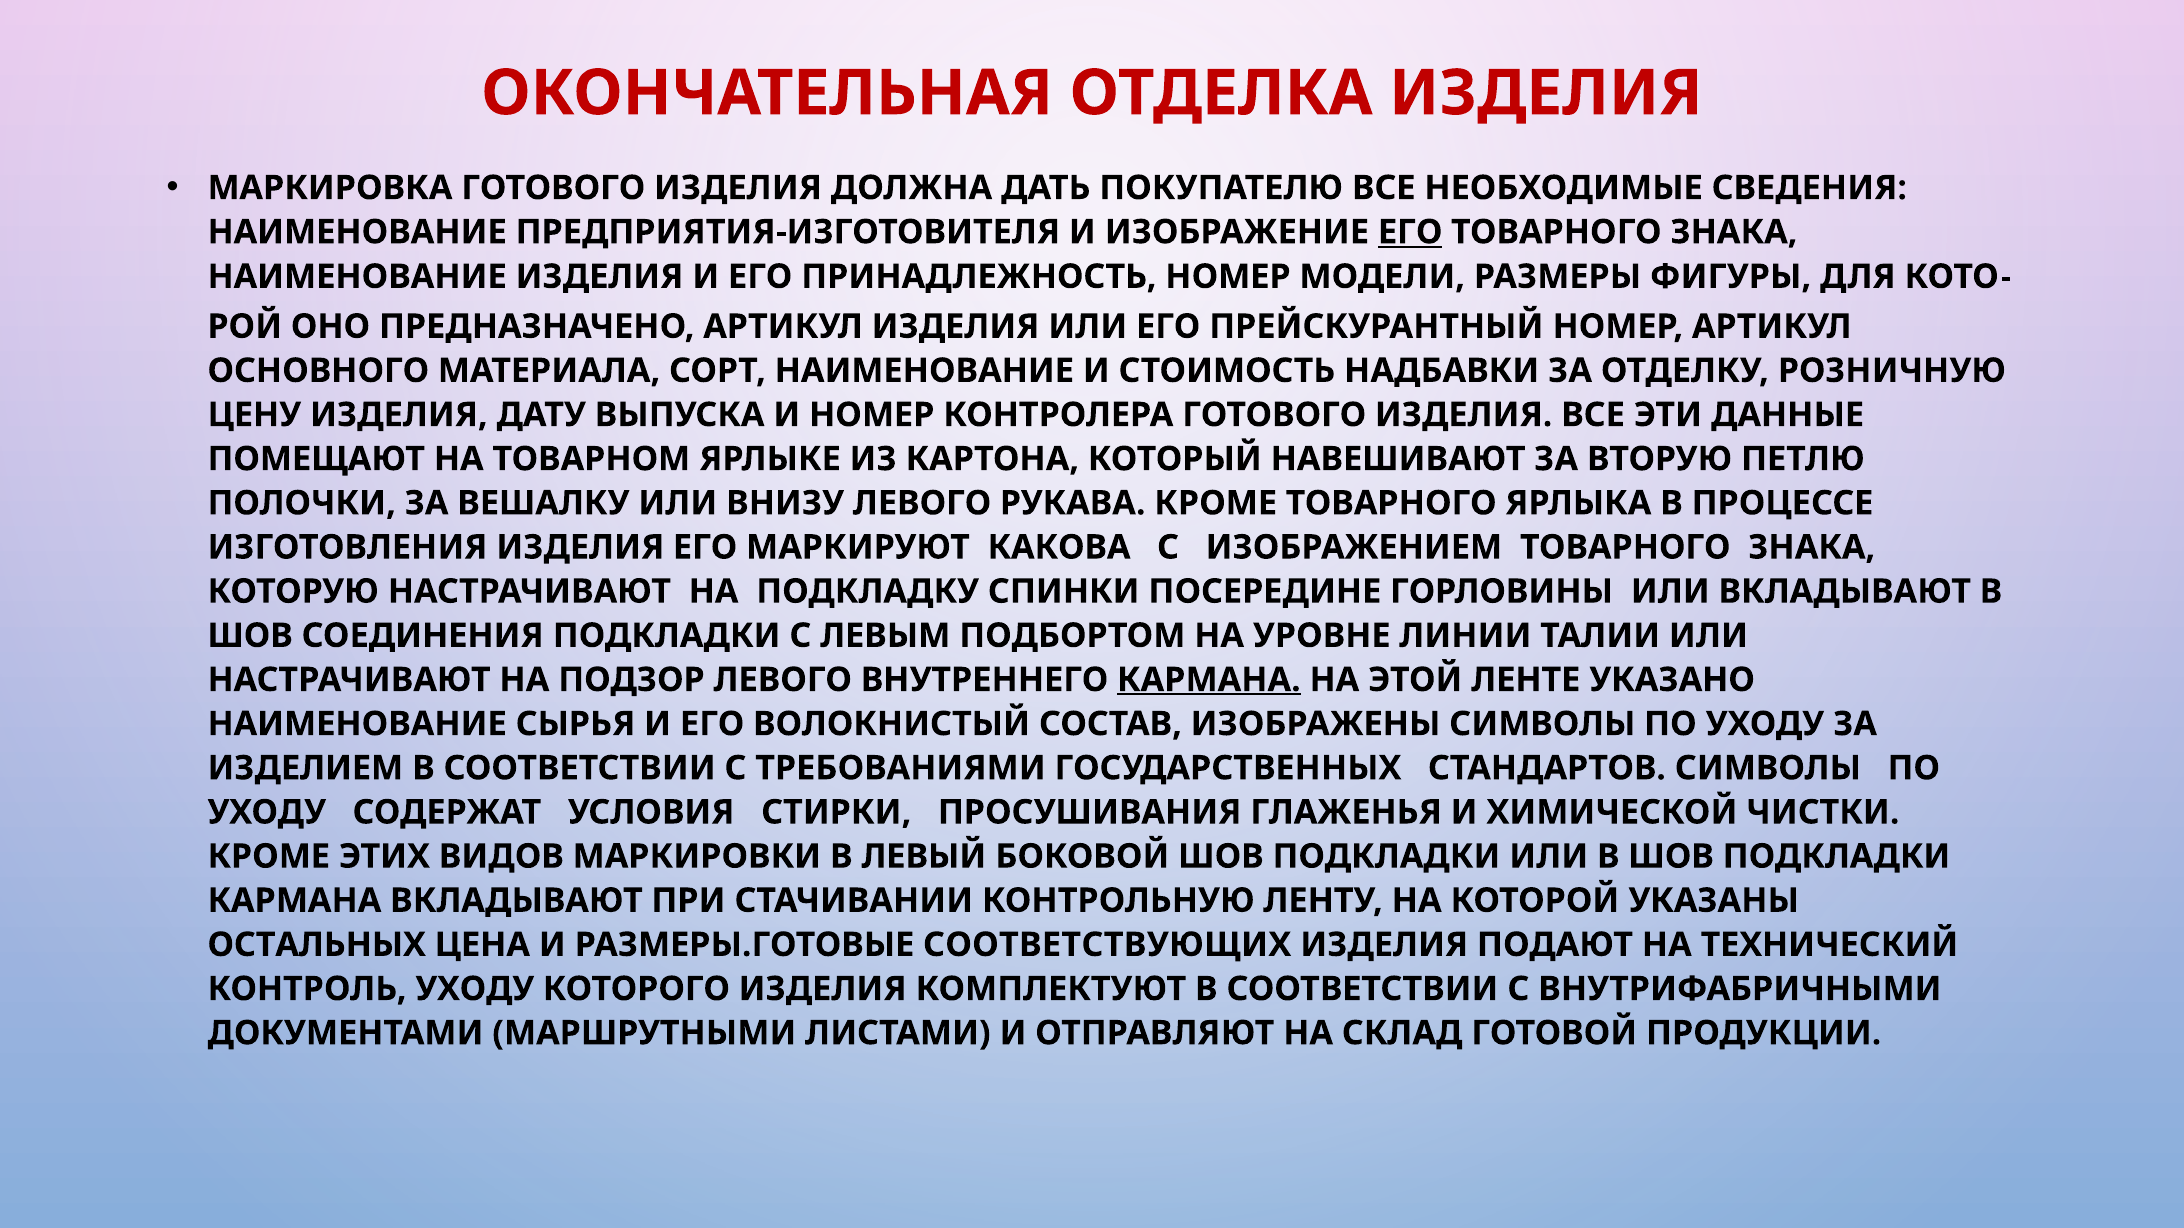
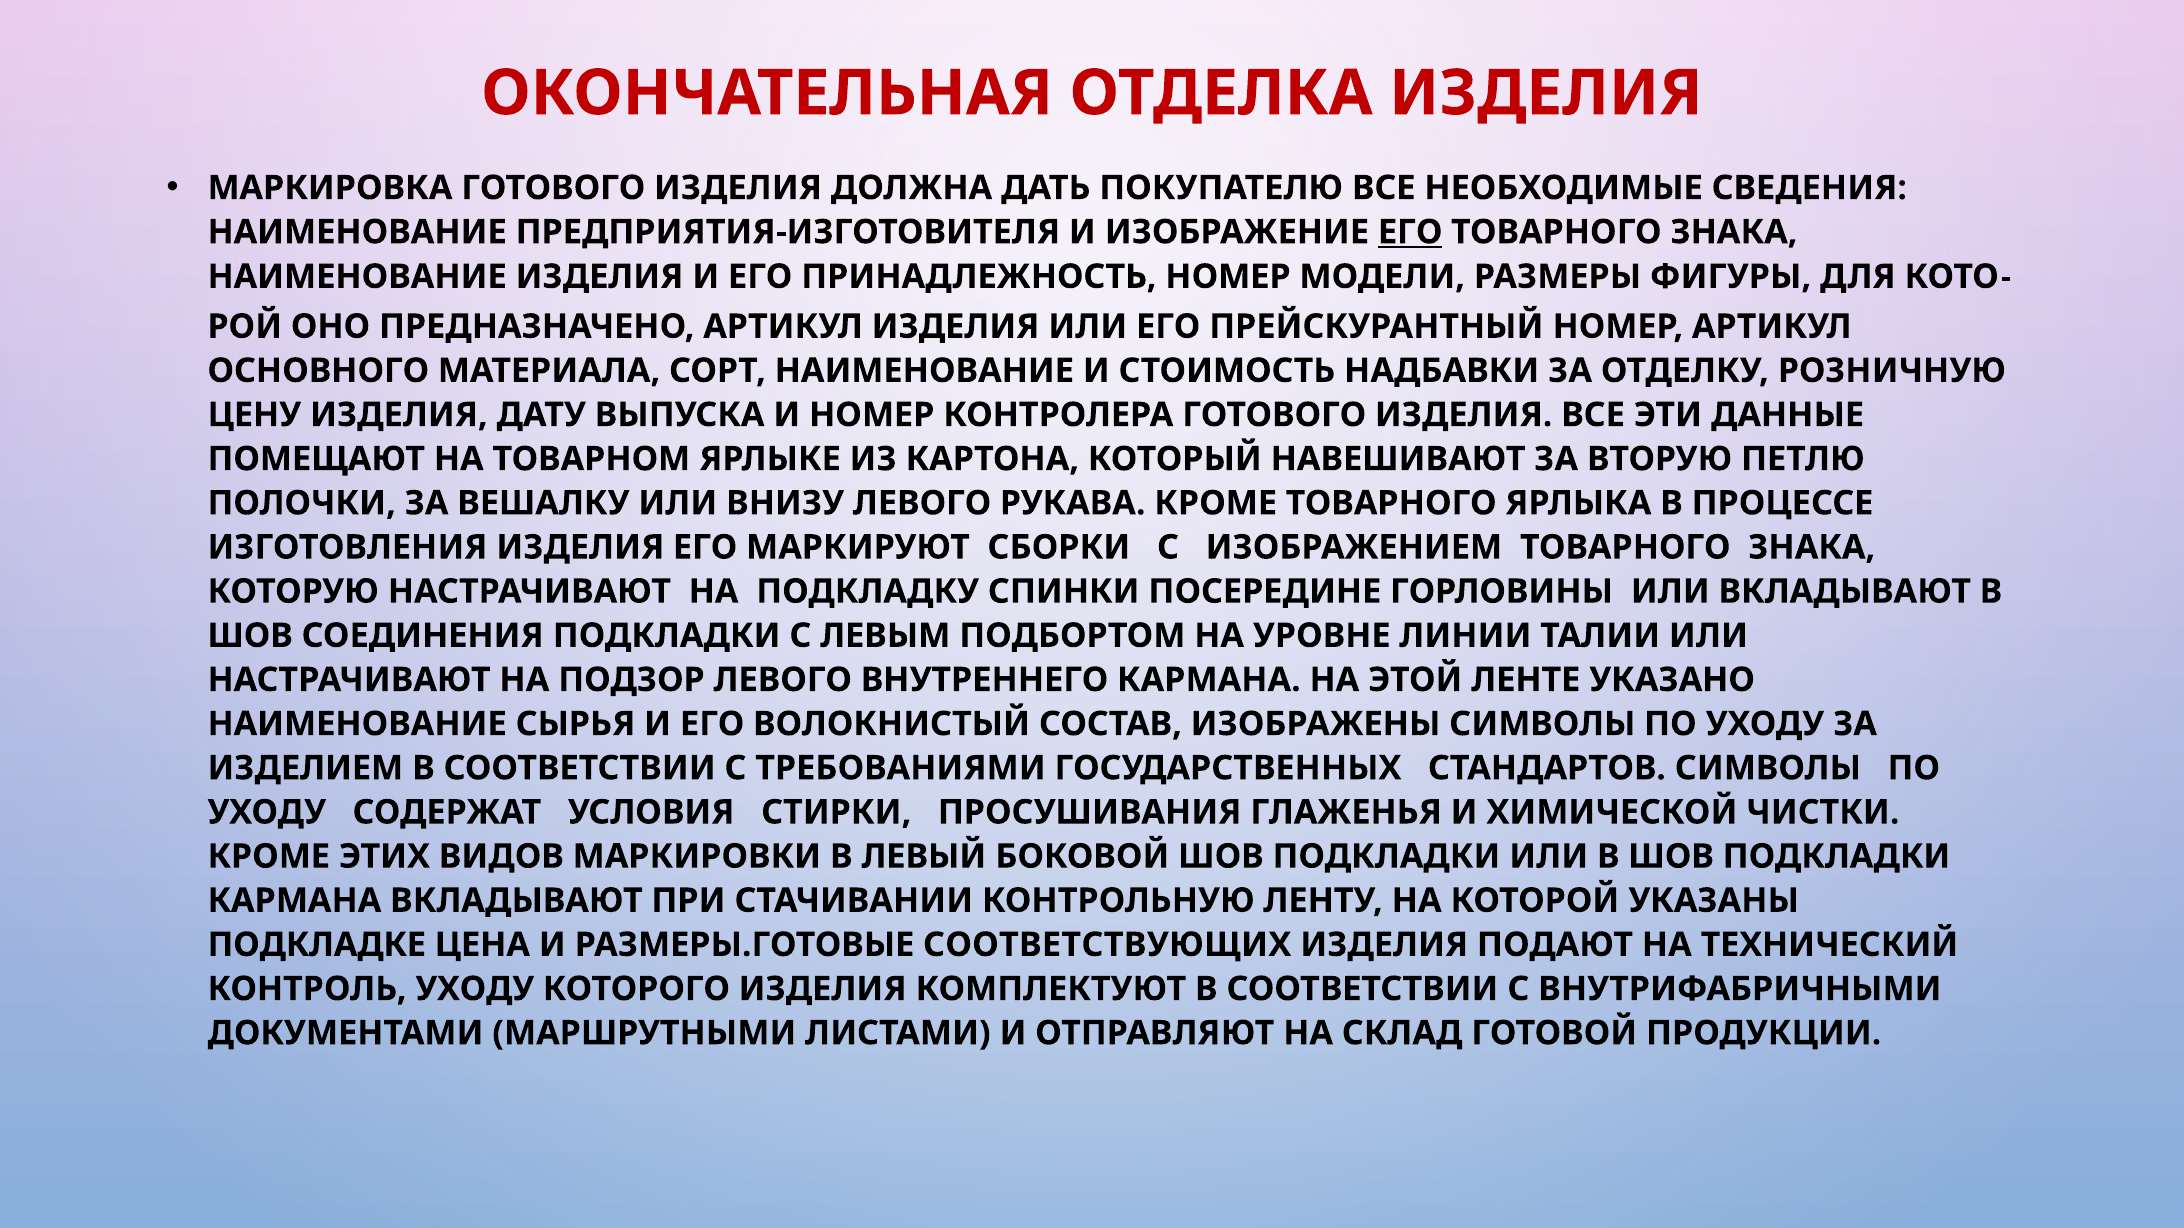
КАКОВА: КАКОВА -> СБОРКИ (1059, 548)
КАРМАНА underline: present -> none (1209, 680)
ОСТАЛЬНЫХ: ОСТАЛЬНЫХ -> ПОДКЛАДКЕ (317, 945)
